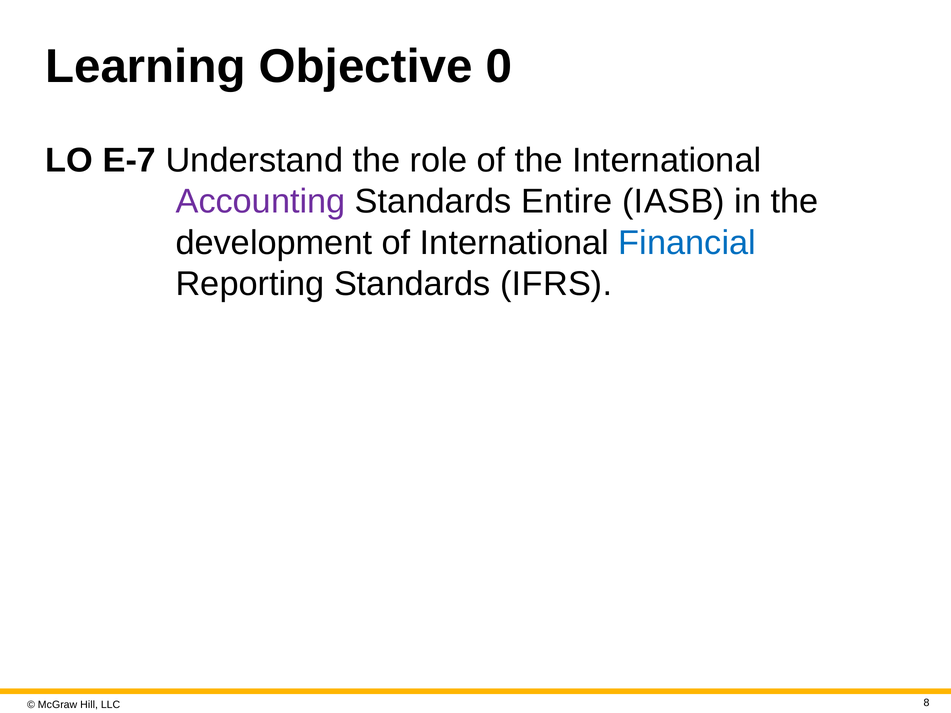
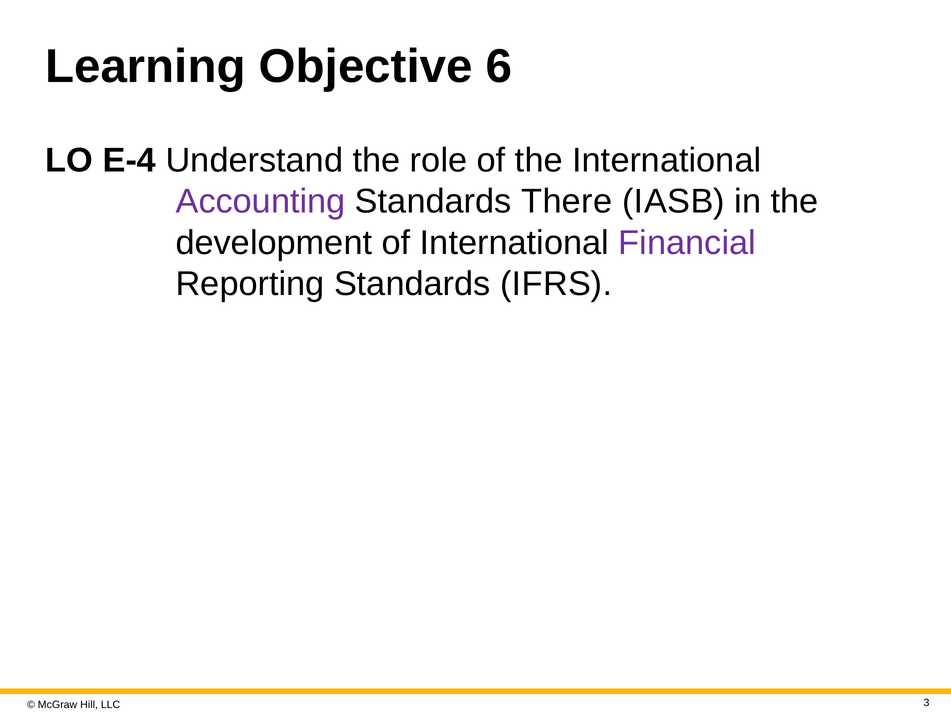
0: 0 -> 6 (499, 67)
E-7: E-7 -> E-4 (129, 161)
Entire: Entire -> There (567, 202)
Financial colour: blue -> purple (687, 243)
8: 8 -> 3 (926, 703)
